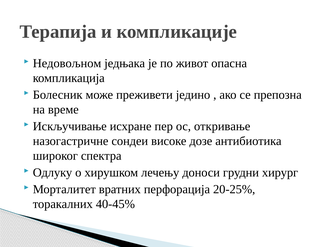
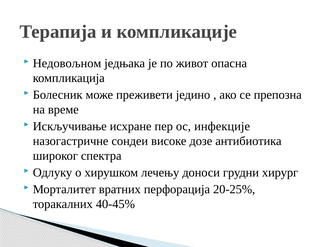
откривање: откривање -> инфекције (222, 126)
